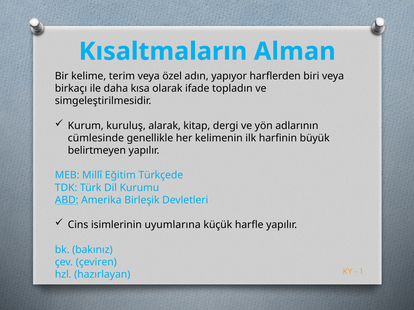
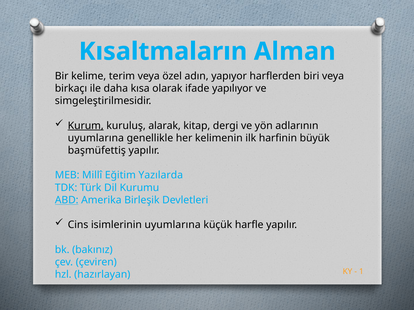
topladın: topladın -> yapılıyor (232, 89)
Kurum underline: none -> present (86, 126)
cümlesinde: cümlesinde -> uyumlarına (96, 138)
belirtmeyen: belirtmeyen -> başmüfettiş (97, 151)
Türkçede: Türkçede -> Yazılarda (161, 176)
